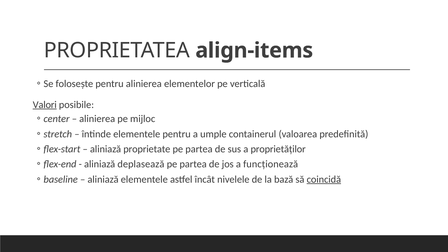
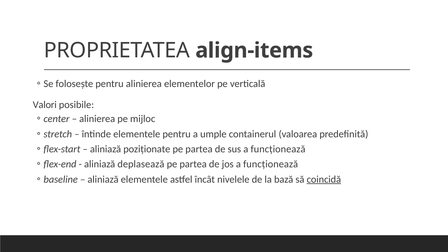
Valori underline: present -> none (45, 105)
proprietate: proprietate -> poziționate (147, 149)
sus a proprietăților: proprietăților -> funcționează (278, 149)
